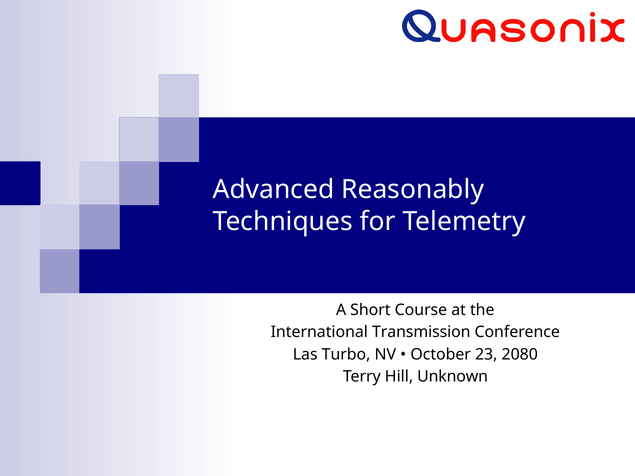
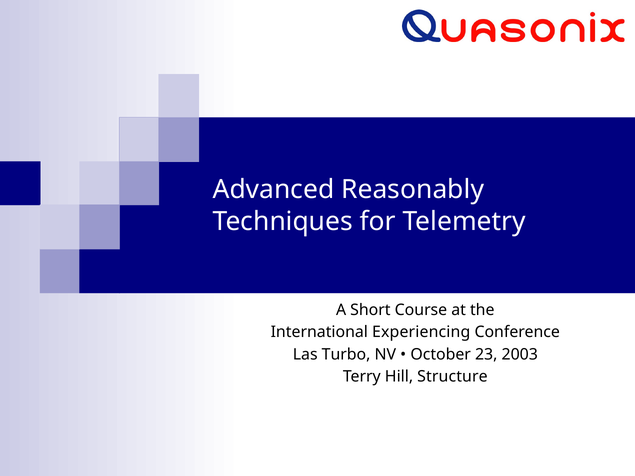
Transmission: Transmission -> Experiencing (421, 332)
2080: 2080 -> 2003 (520, 355)
Unknown: Unknown -> Structure (452, 377)
